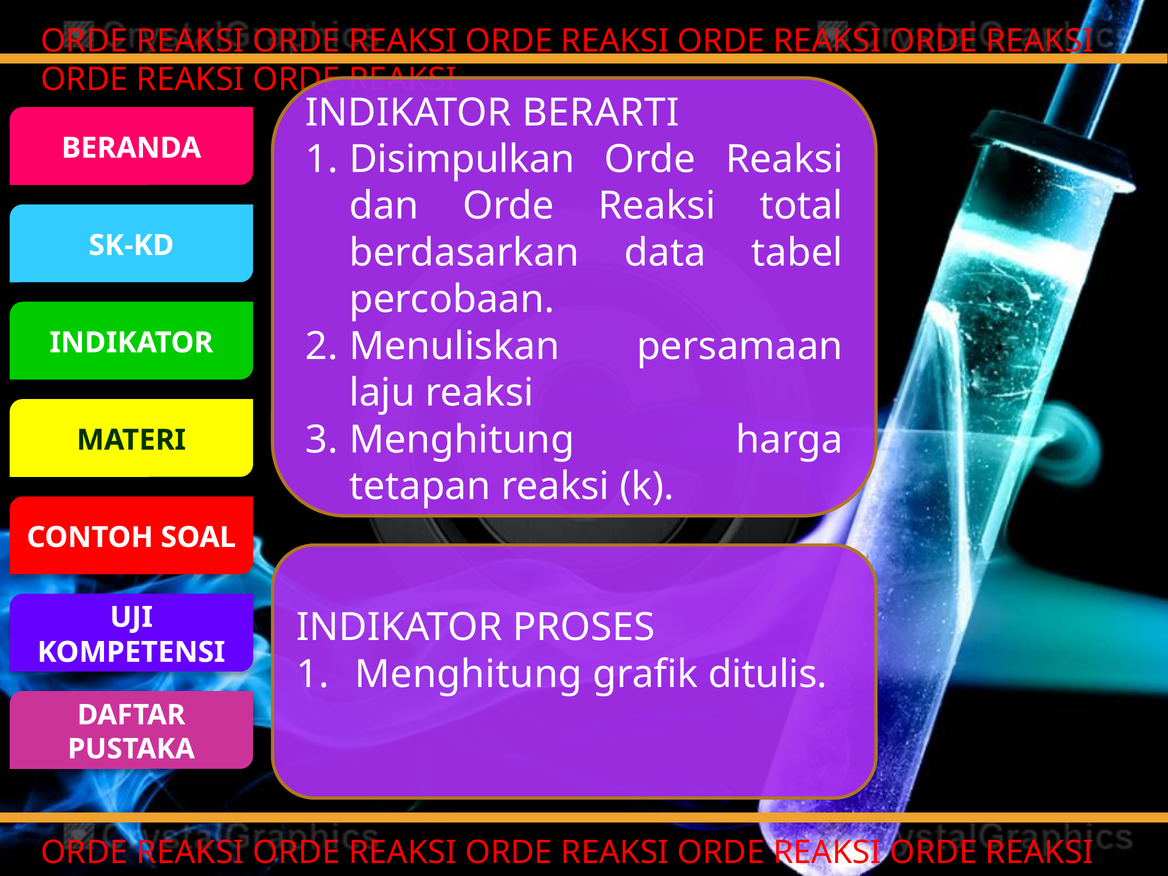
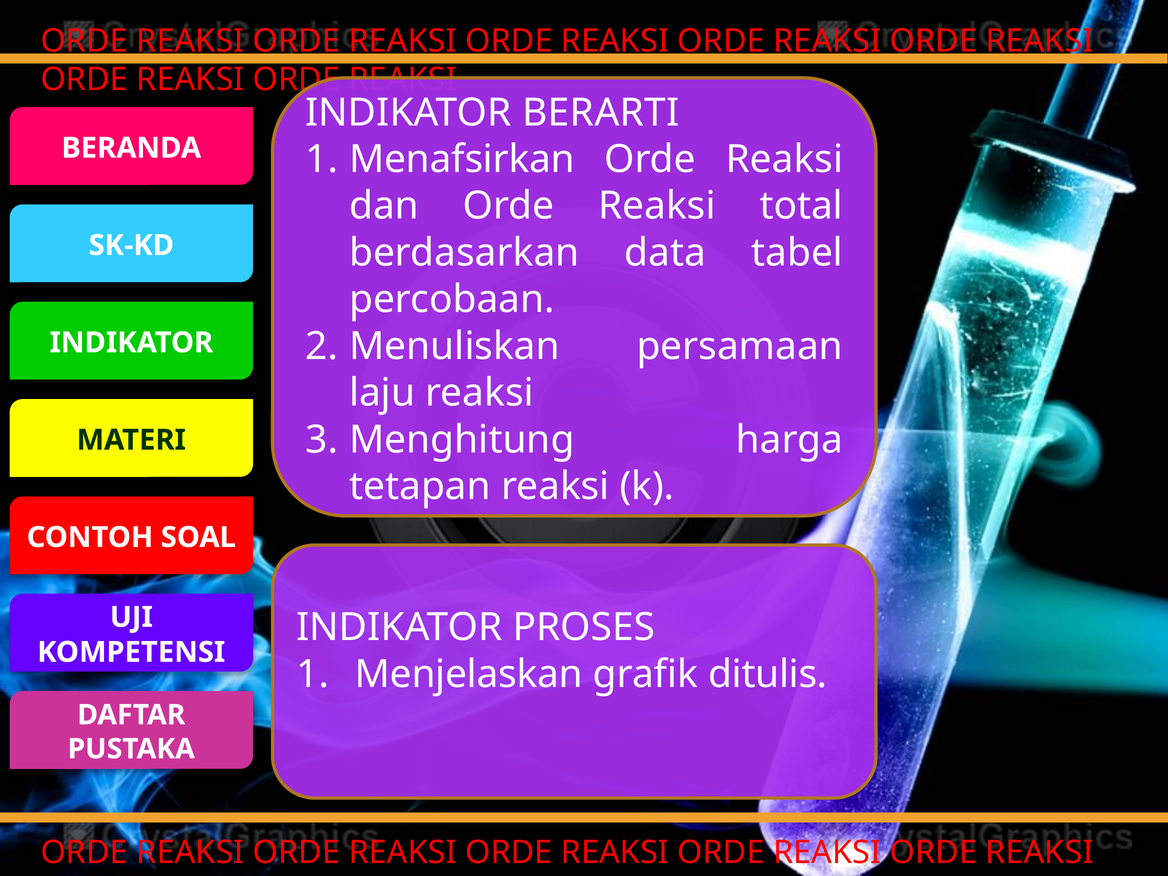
Disimpulkan: Disimpulkan -> Menafsirkan (462, 159)
Menghitung: Menghitung -> Menjelaskan (469, 674)
